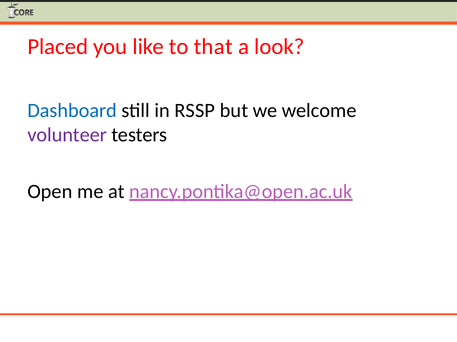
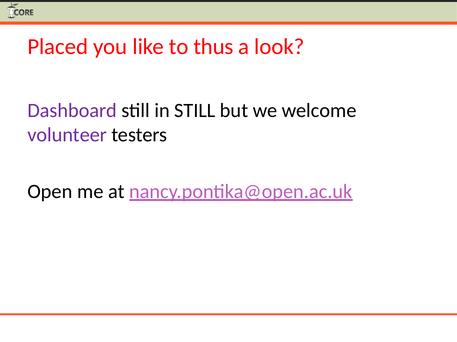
that: that -> thus (213, 47)
Dashboard colour: blue -> purple (72, 111)
in RSSP: RSSP -> STILL (195, 111)
